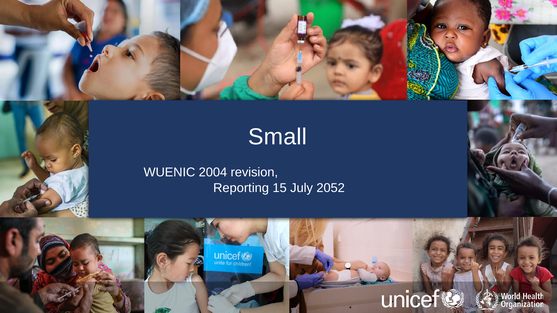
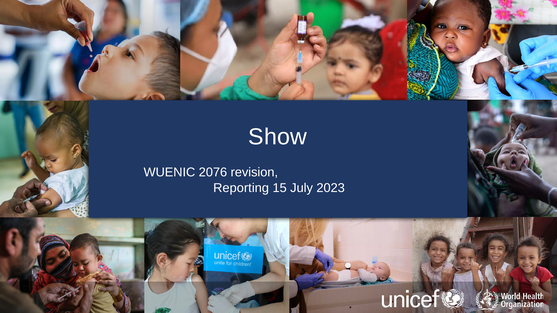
Small: Small -> Show (278, 137)
2004: 2004 -> 2076 (213, 173)
2052: 2052 -> 2023 (331, 188)
